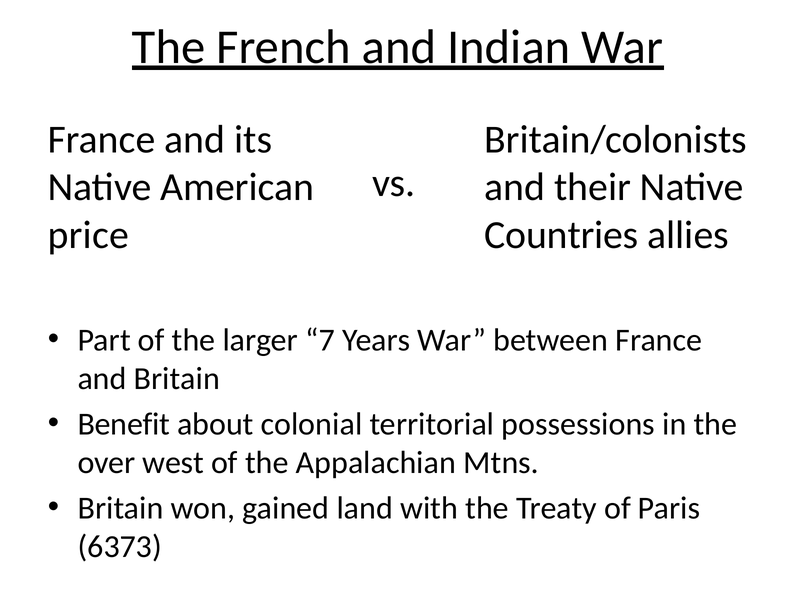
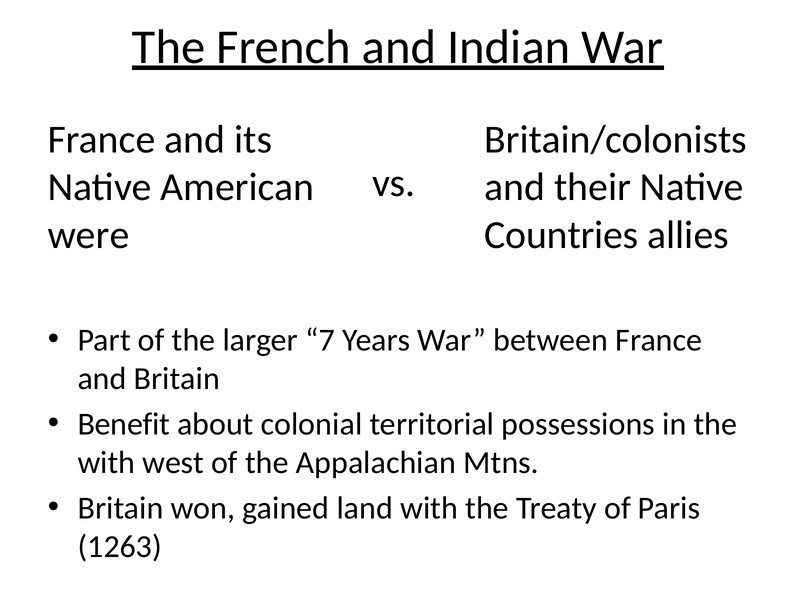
price: price -> were (88, 235)
over: over -> with (106, 463)
6373: 6373 -> 1263 (120, 547)
